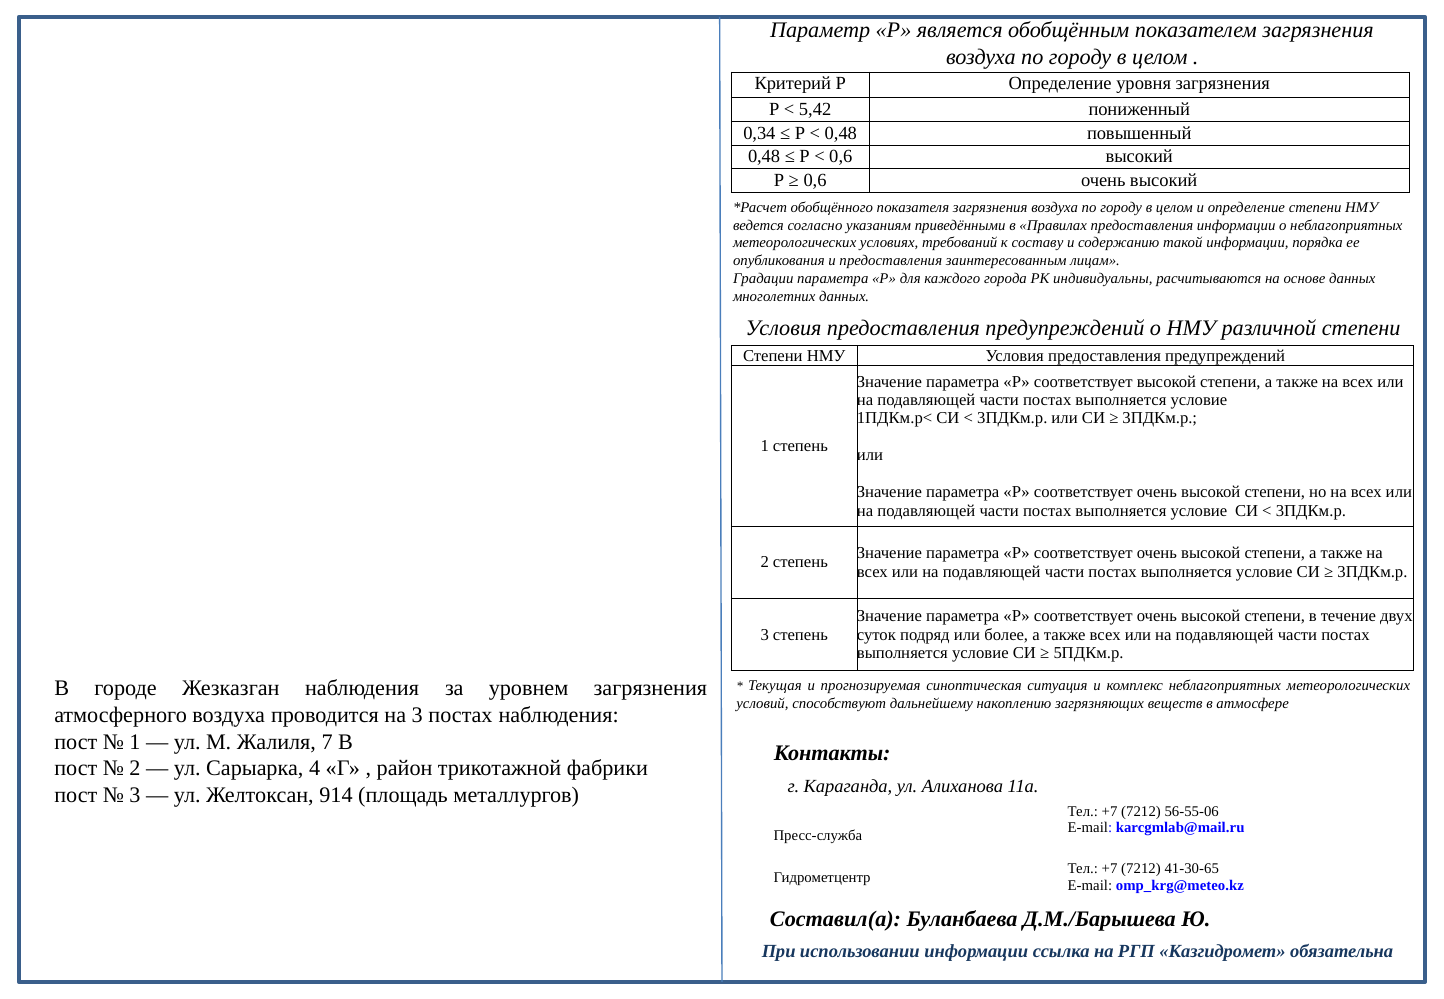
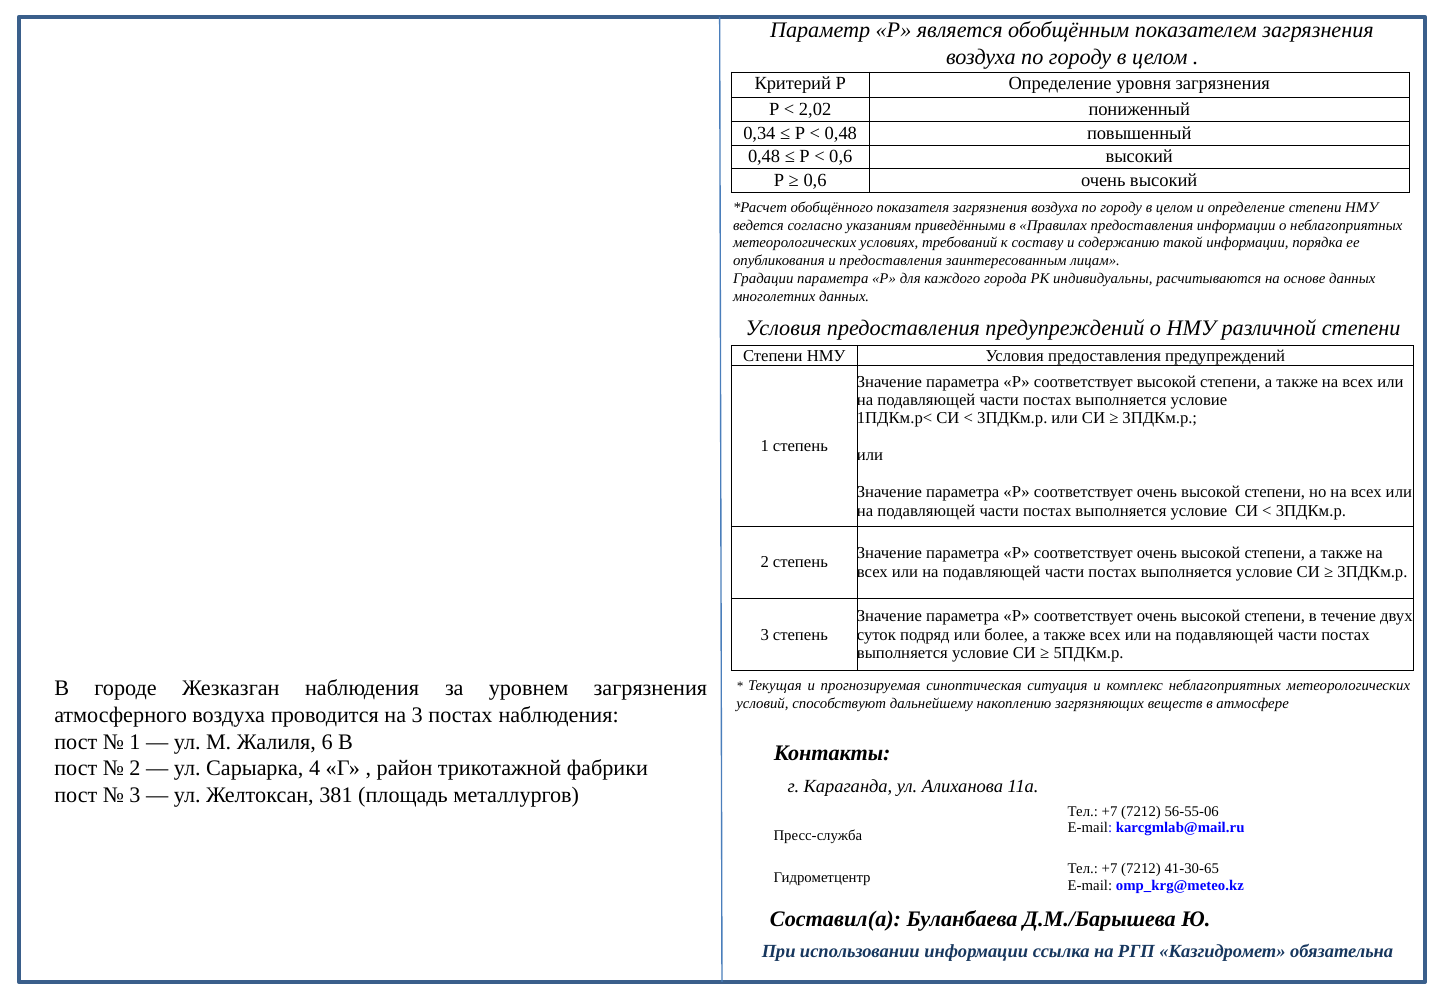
5,42: 5,42 -> 2,02 (815, 109)
7: 7 -> 6 (327, 742)
914: 914 -> 381 (336, 796)
